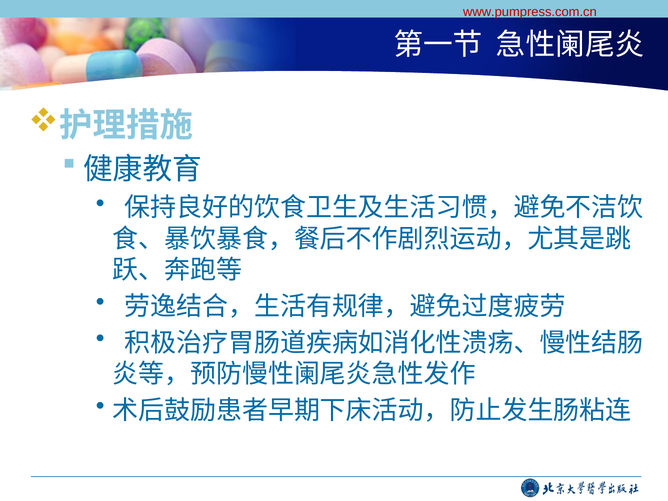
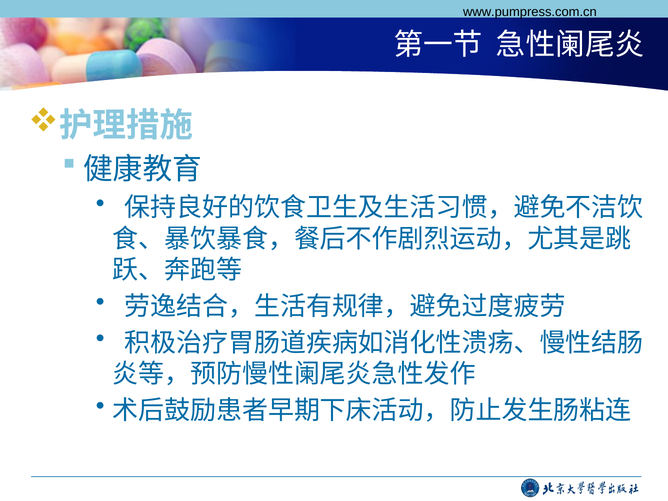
www.pumpress.com.cn colour: red -> black (530, 12)
